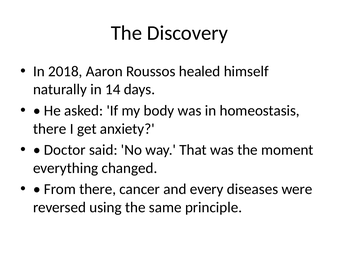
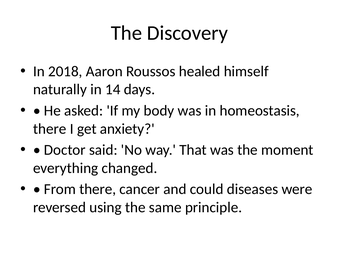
every: every -> could (207, 189)
